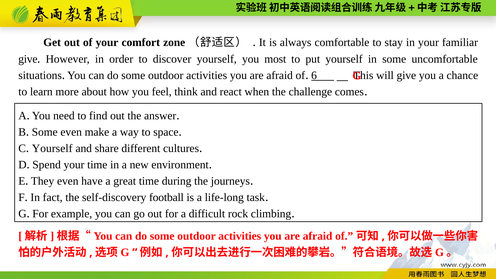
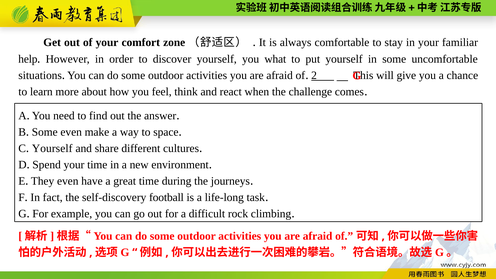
give: give -> help (28, 59)
most: most -> what (275, 59)
6: 6 -> 2 (314, 75)
